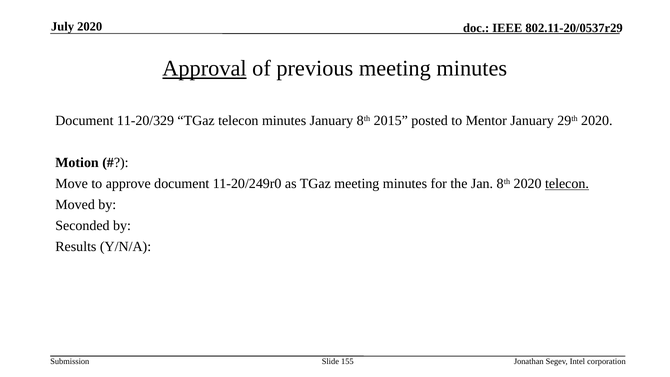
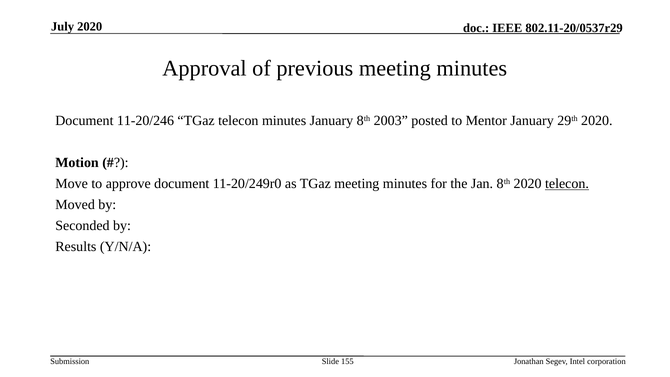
Approval underline: present -> none (204, 68)
11-20/329: 11-20/329 -> 11-20/246 (145, 121)
2015: 2015 -> 2003 (391, 121)
